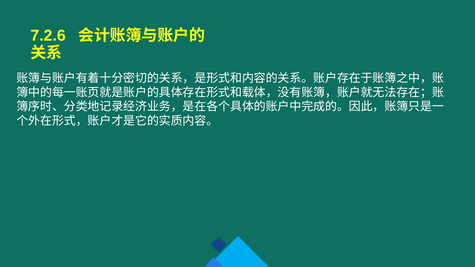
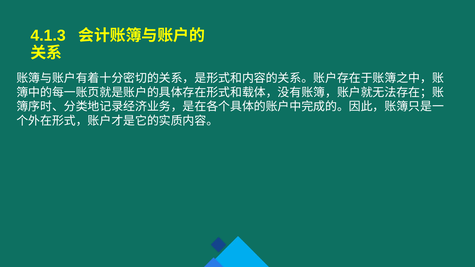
7.2.6: 7.2.6 -> 4.1.3 (48, 36)
